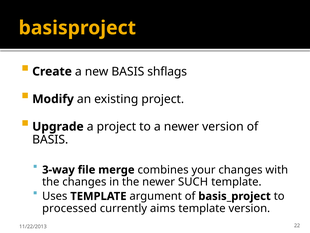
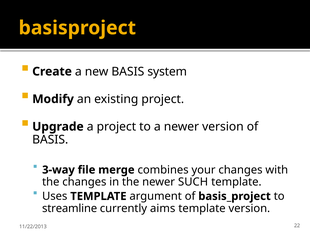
shflags: shflags -> system (167, 71)
processed: processed -> streamline (70, 208)
